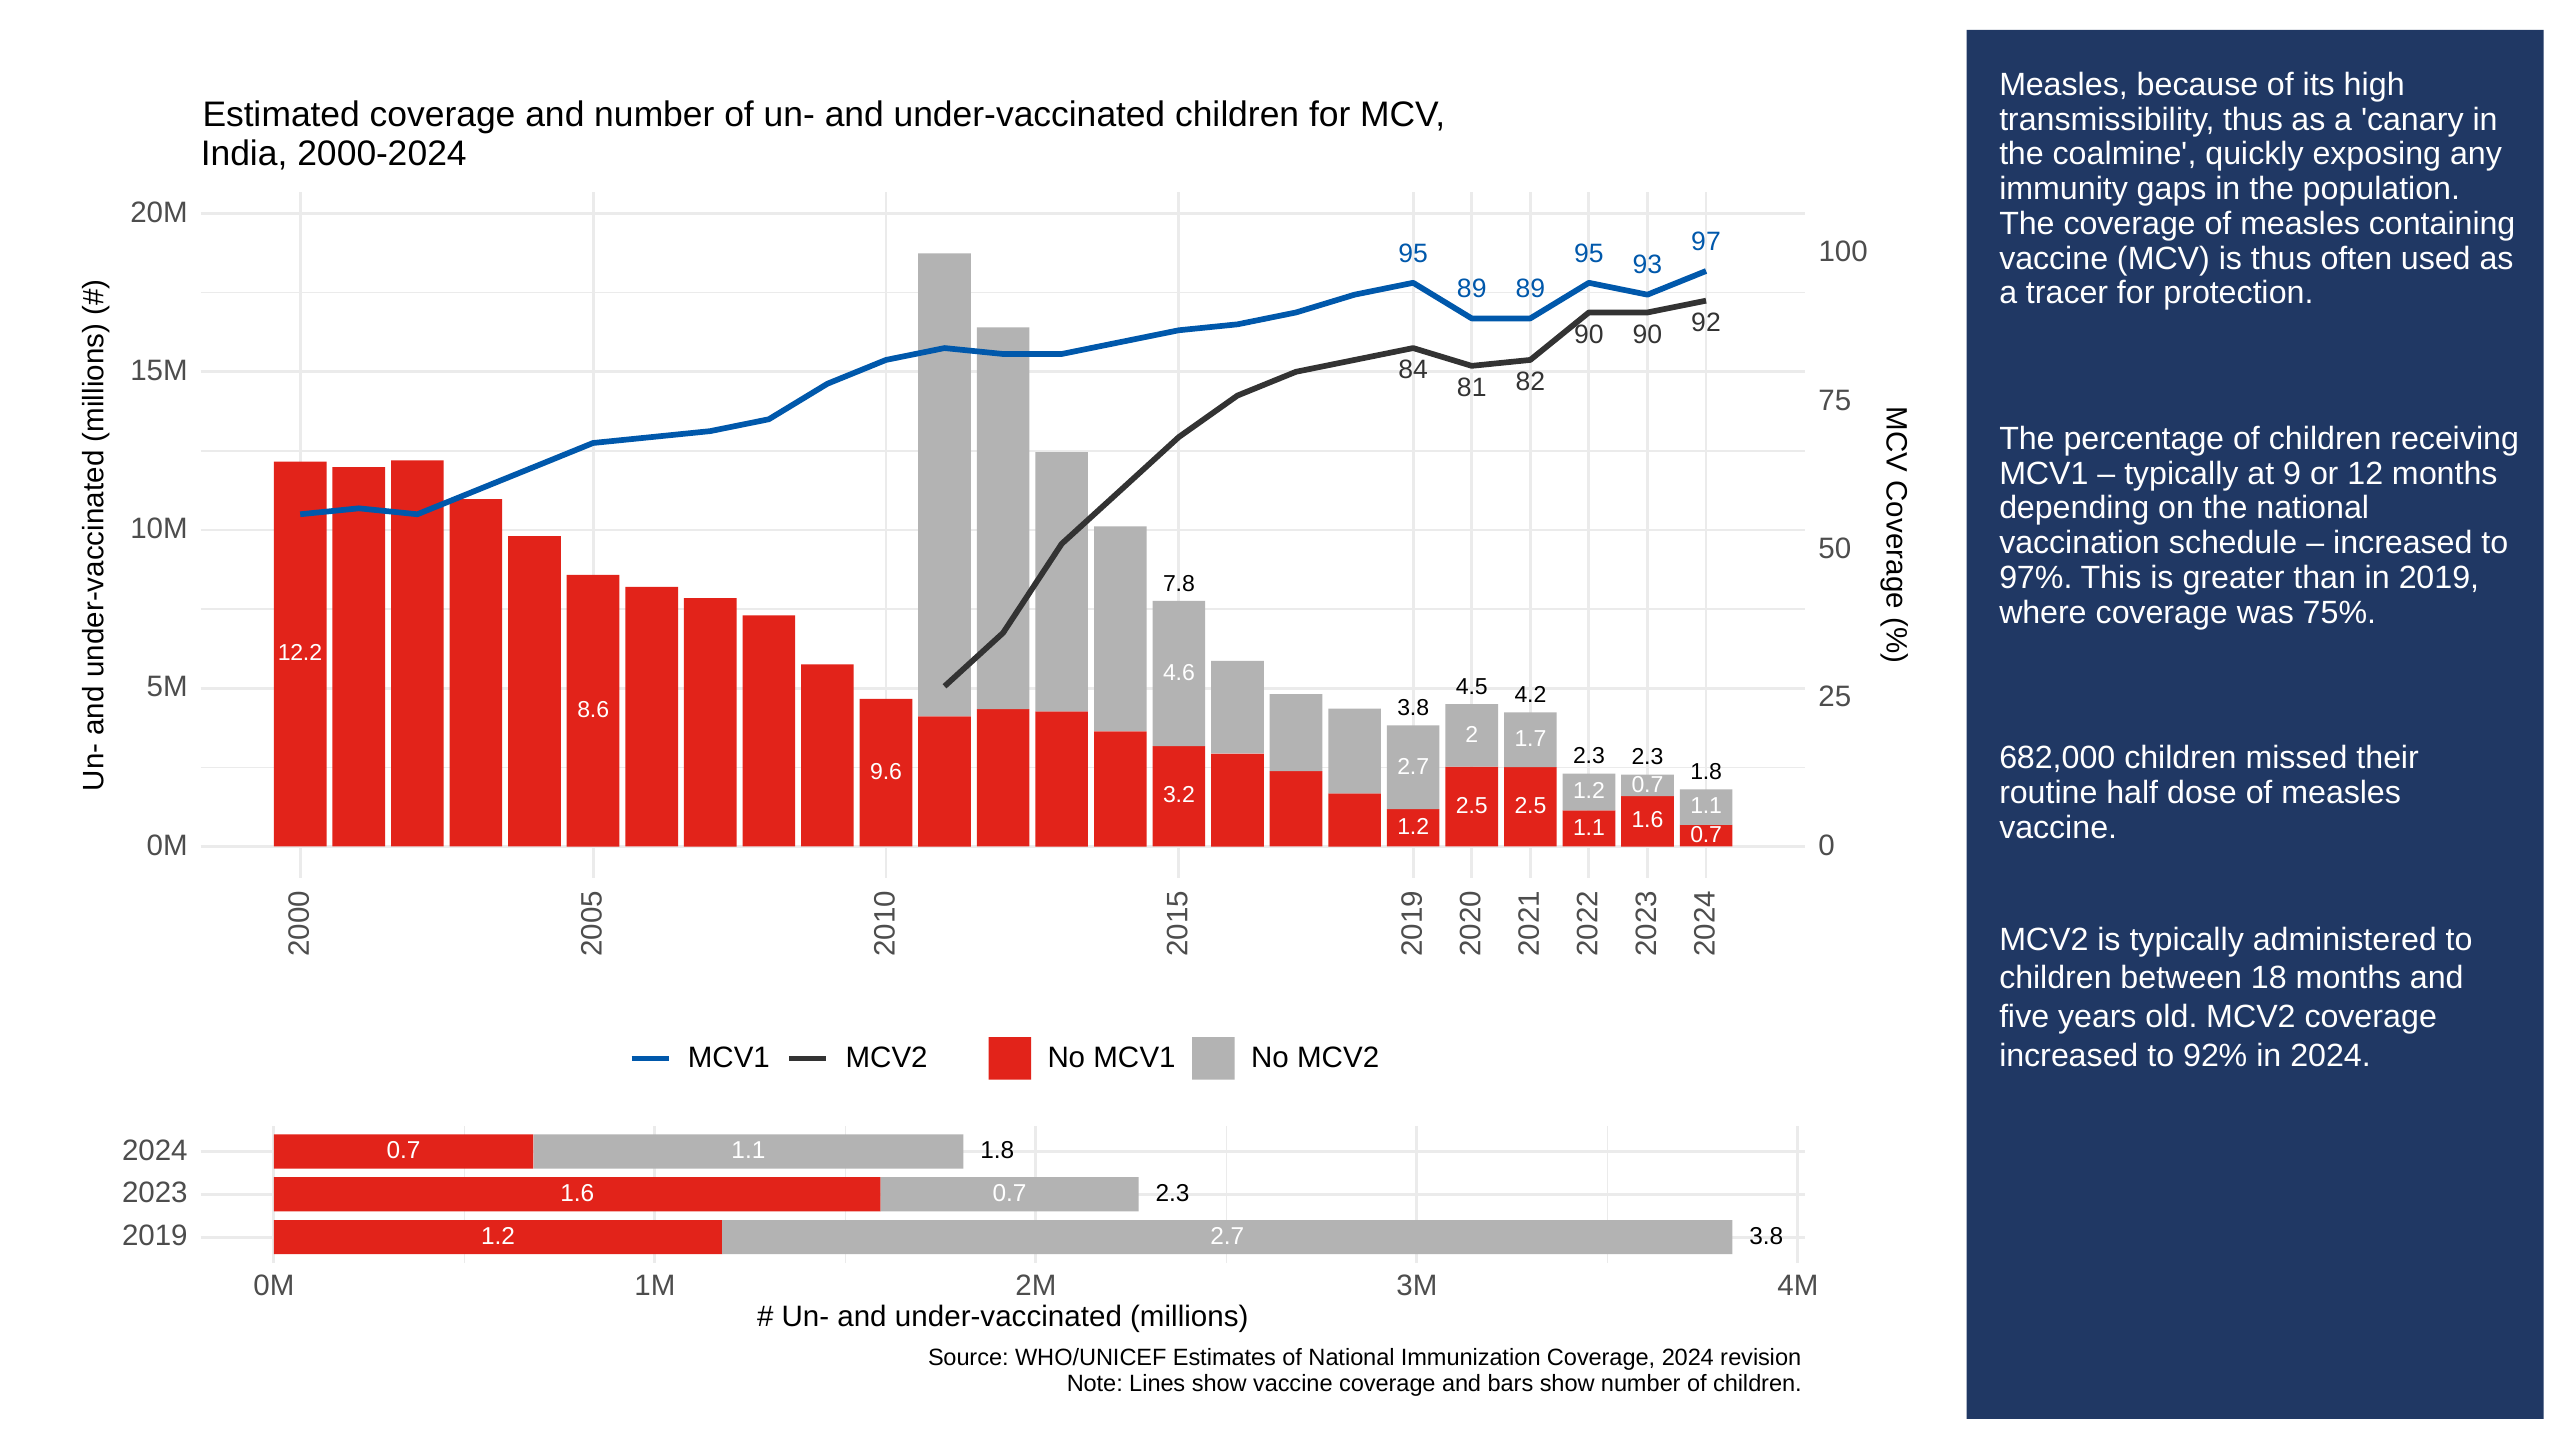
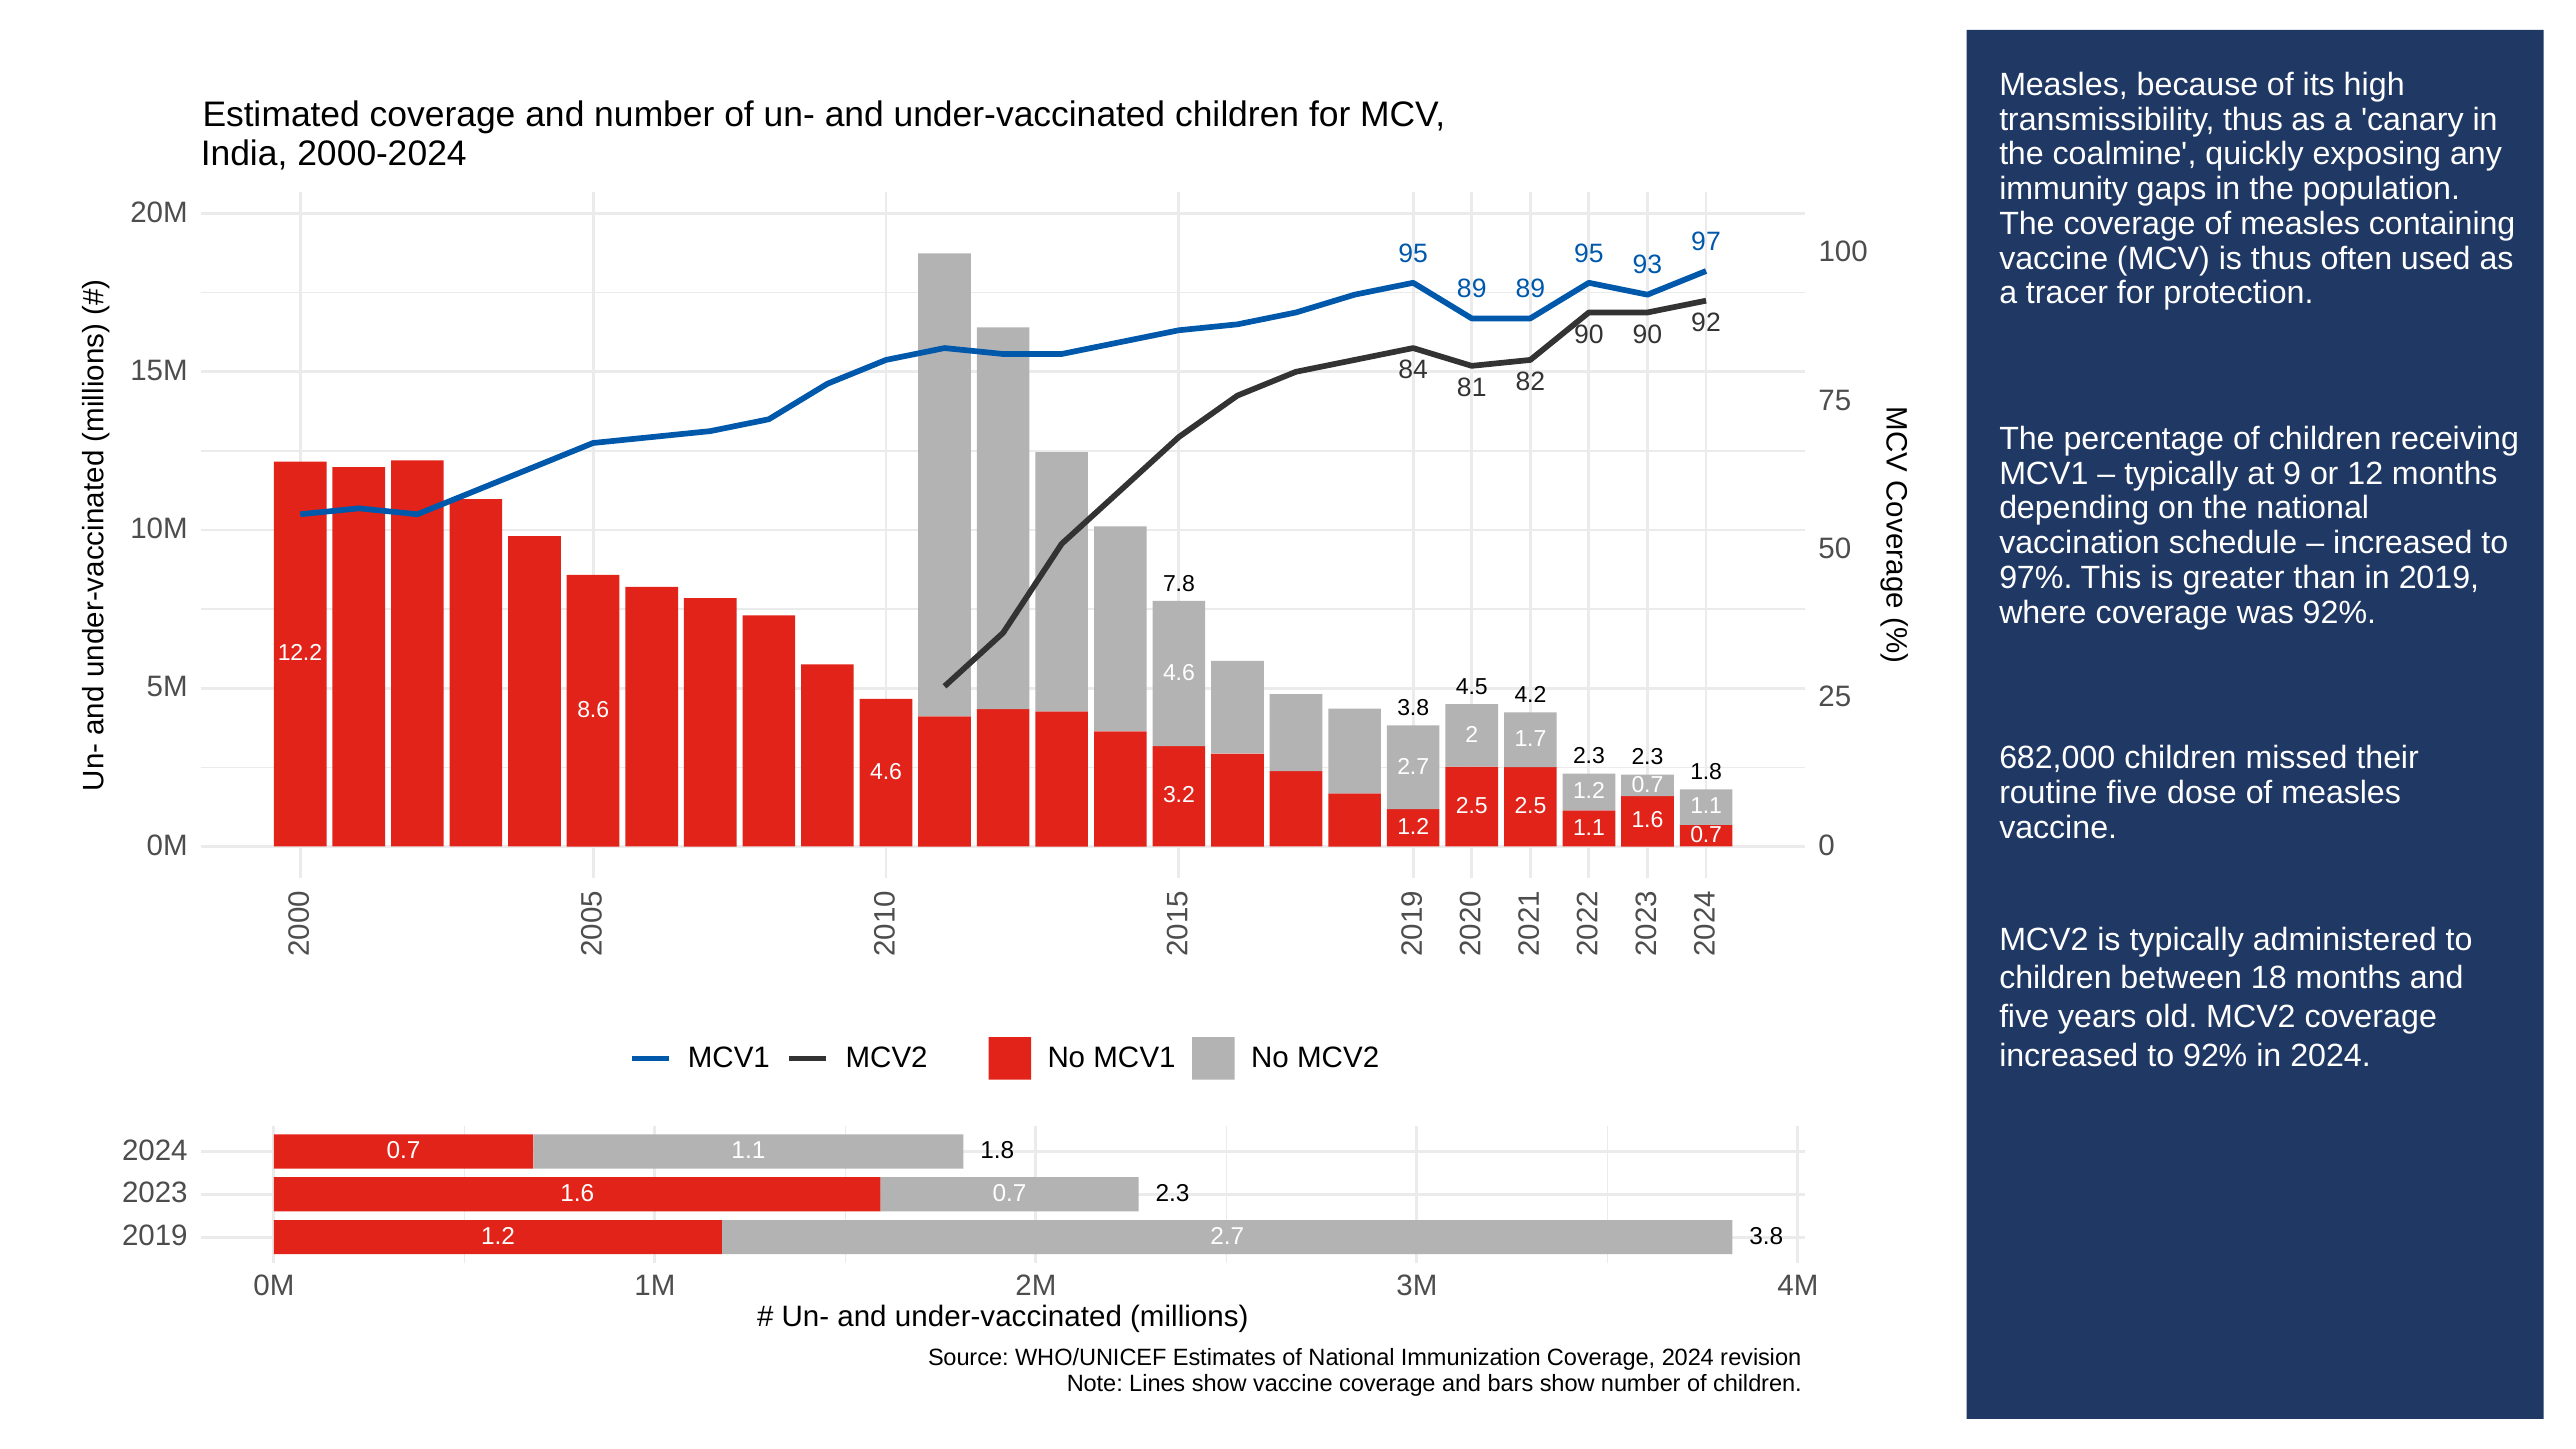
was 75%: 75% -> 92% (2339, 613)
9.6: 9.6 -> 4.6 (886, 772)
routine half: half -> five (2132, 793)
